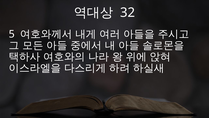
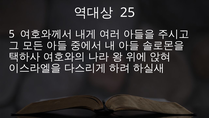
32: 32 -> 25 (128, 13)
